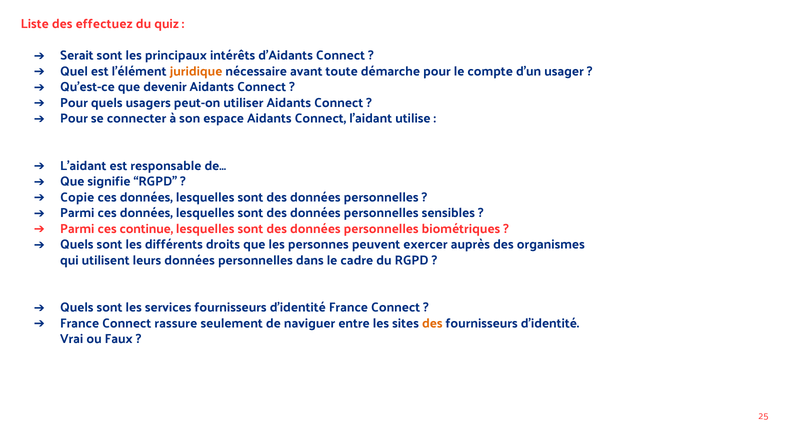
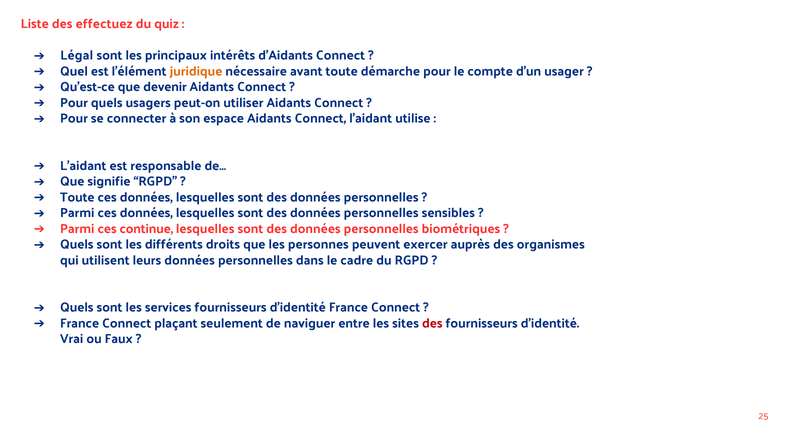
Serait: Serait -> Légal (77, 56)
Copie: Copie -> Toute (77, 197)
rassure: rassure -> plaçant (176, 323)
des colour: orange -> red (432, 323)
